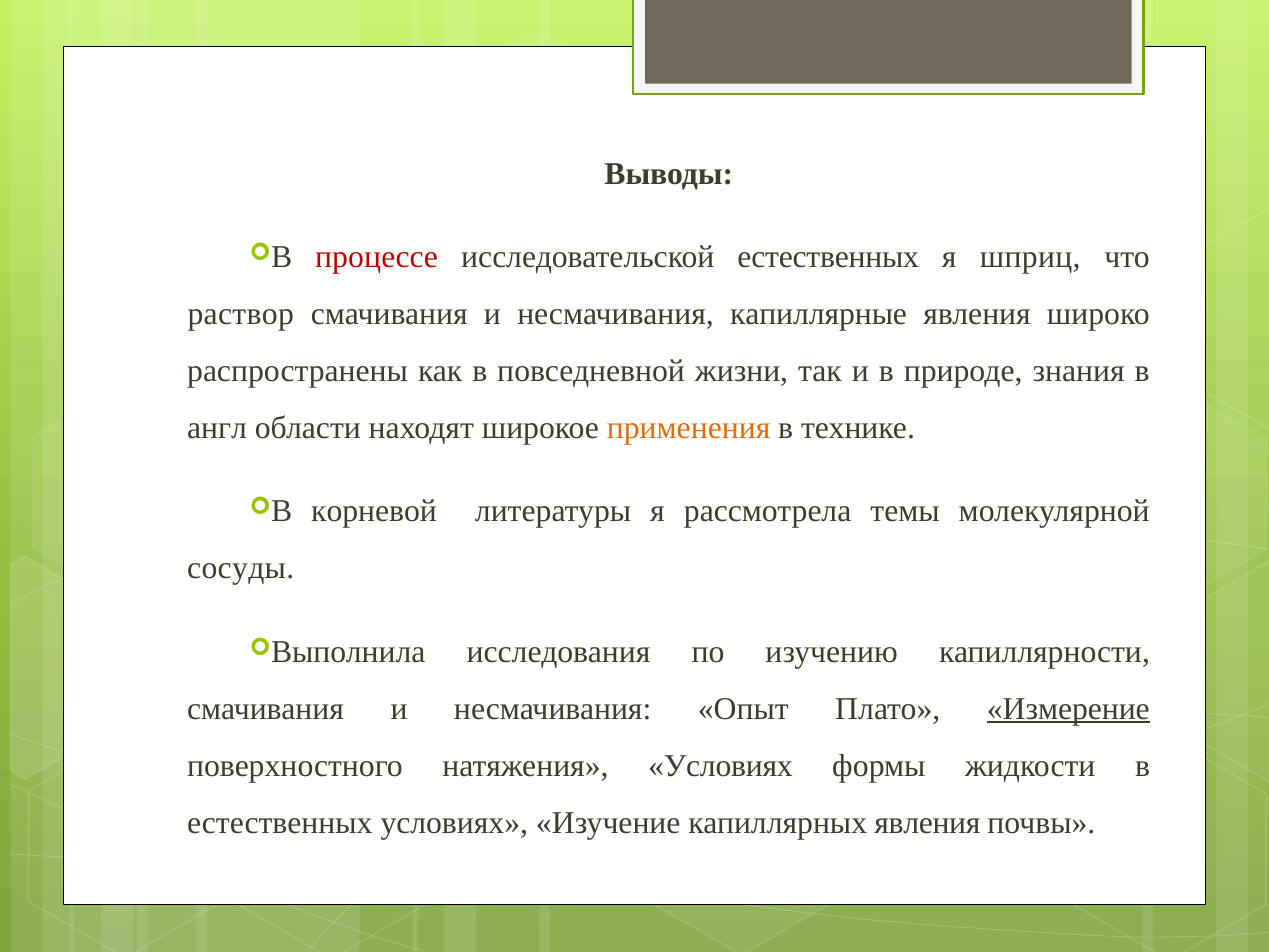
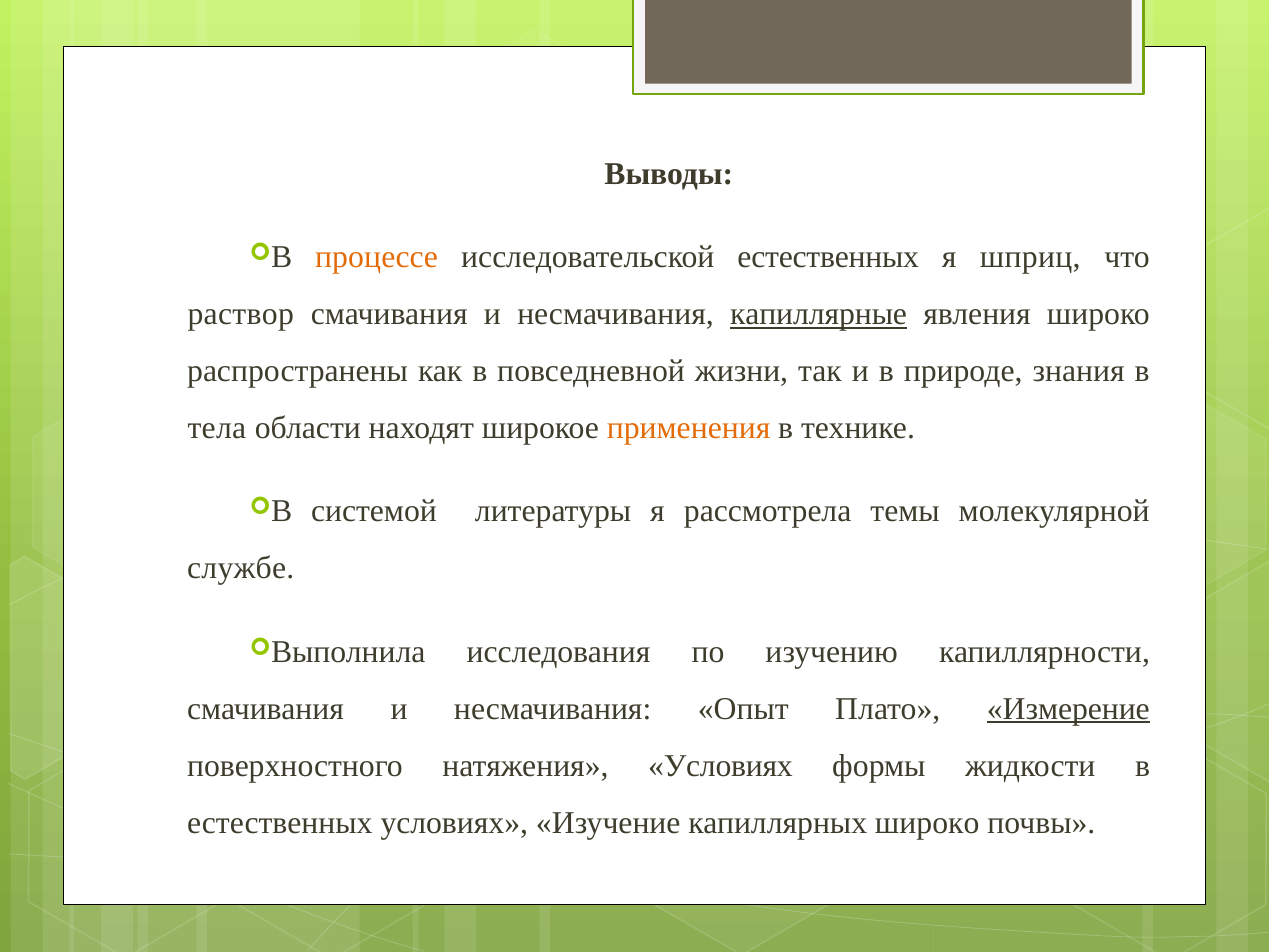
процессе colour: red -> orange (377, 257)
капиллярные underline: none -> present (819, 314)
англ: англ -> тела (217, 428)
корневой: корневой -> системой (374, 511)
сосуды: сосуды -> службе (241, 568)
капиллярных явления: явления -> широко (927, 823)
